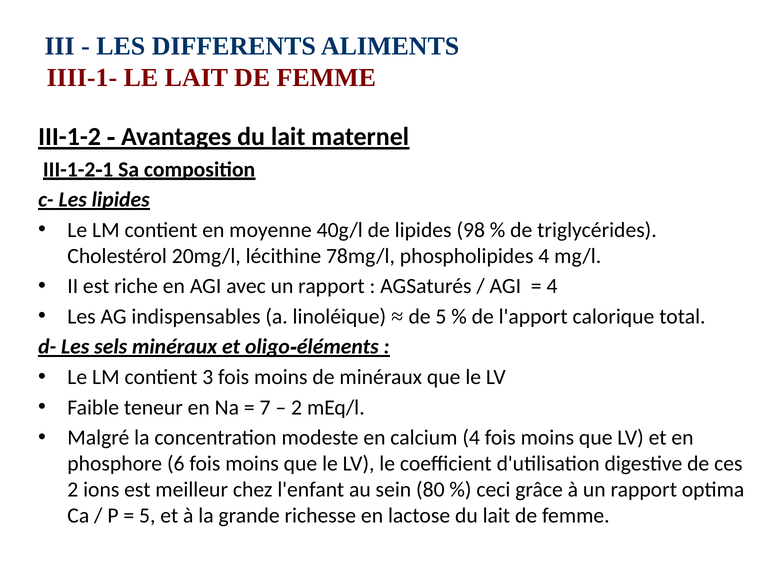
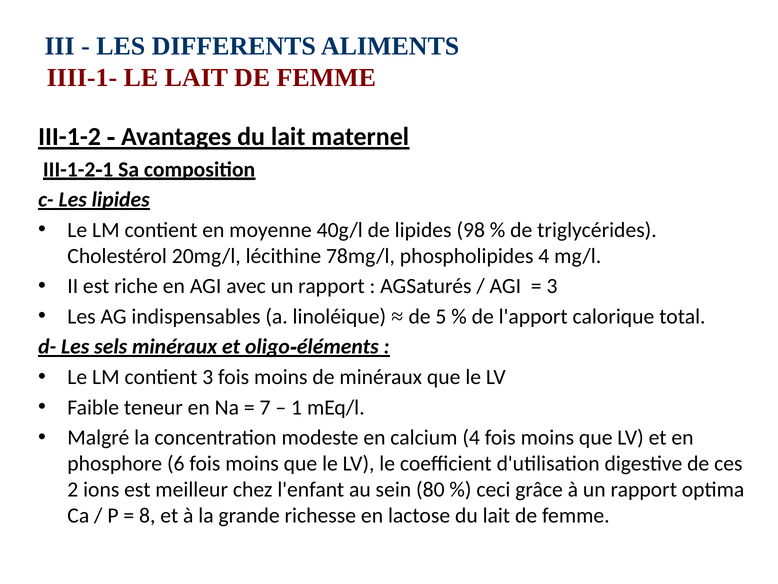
4: 4 -> 3 (552, 286)
2: 2 -> 1 (297, 407)
5: 5 -> 8 (147, 515)
